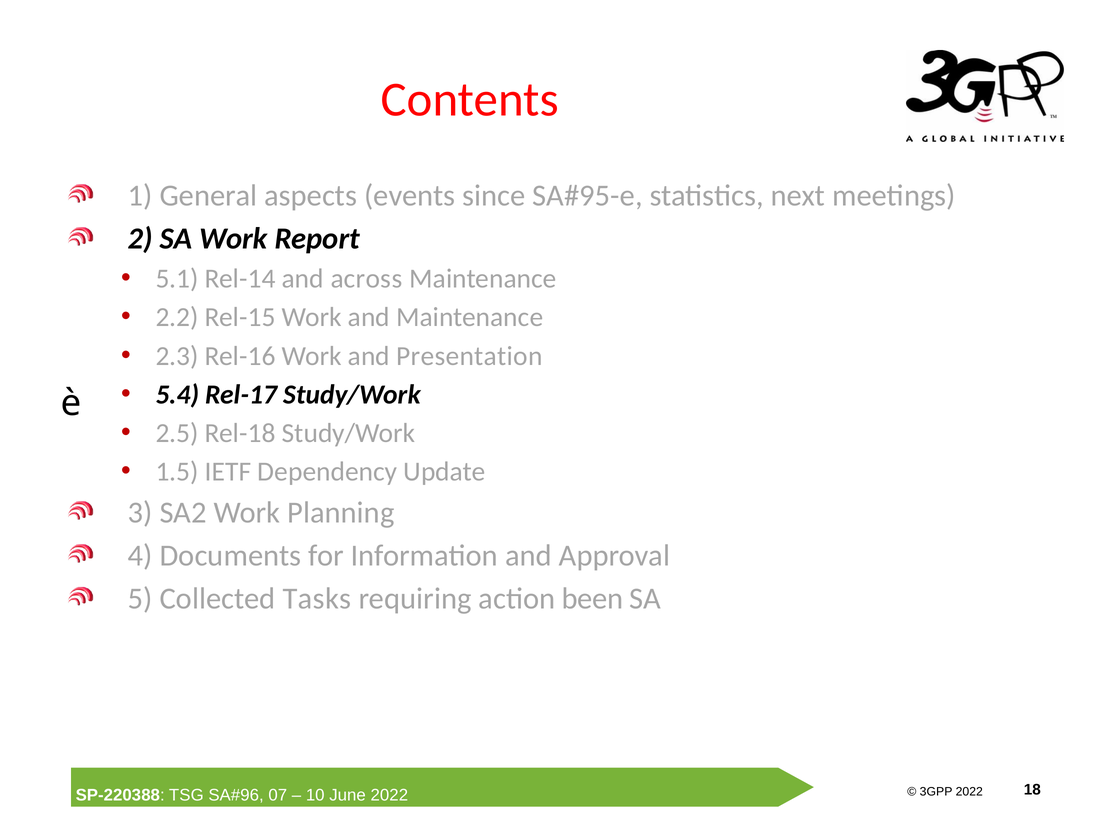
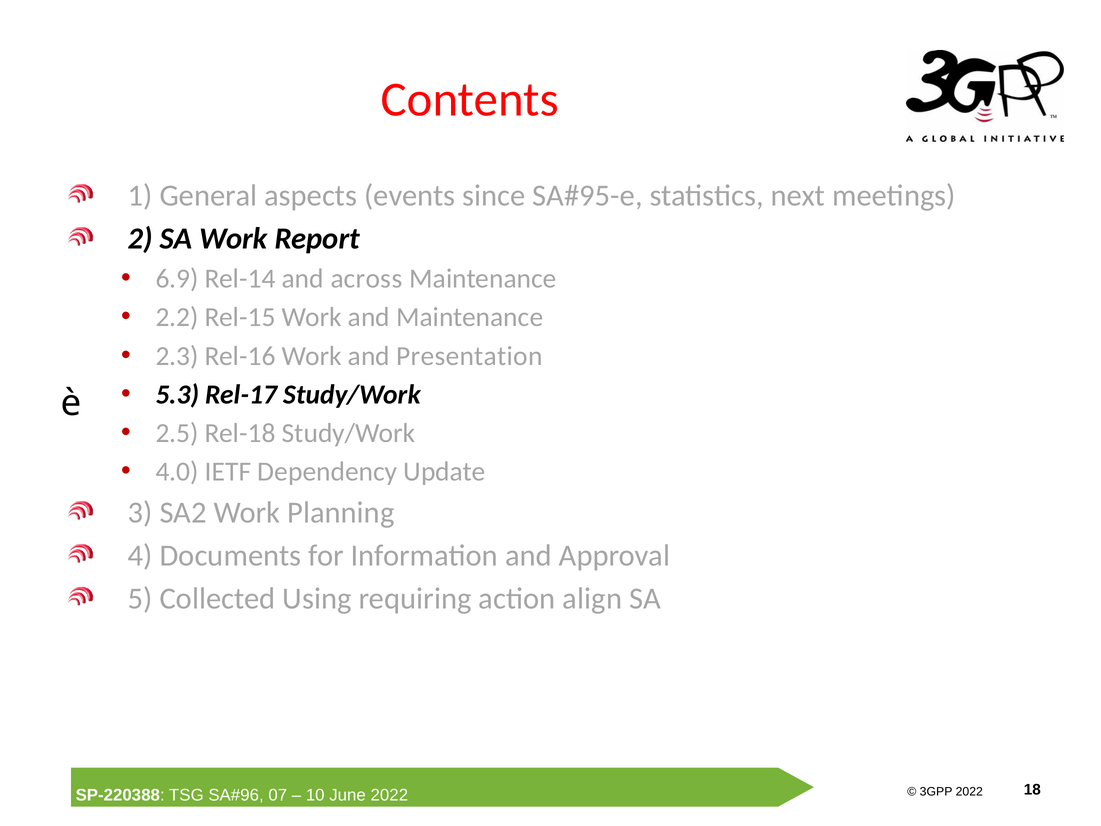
5.1: 5.1 -> 6.9 (177, 279)
5.4: 5.4 -> 5.3 (177, 394)
1.5: 1.5 -> 4.0 (177, 471)
Tasks: Tasks -> Using (317, 598)
been: been -> align (592, 598)
